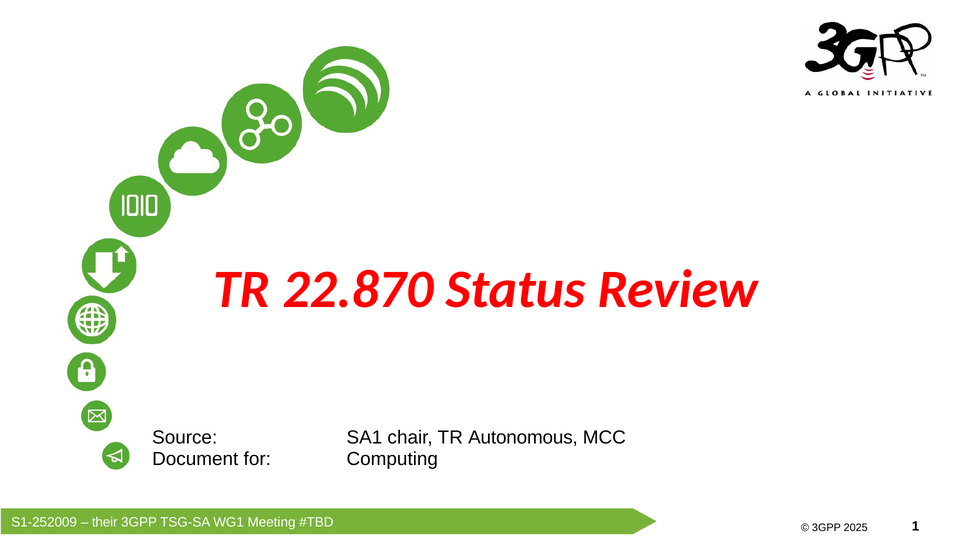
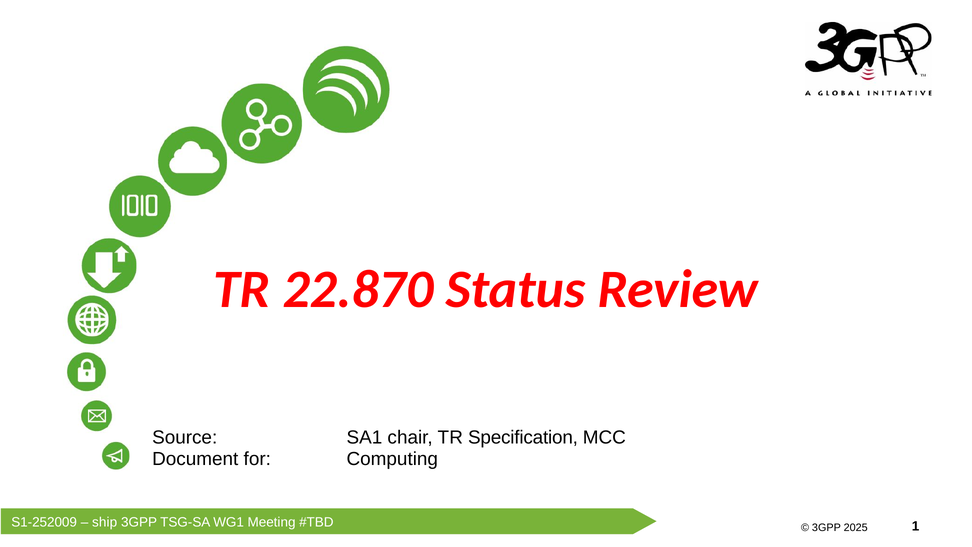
Autonomous: Autonomous -> Specification (523, 437)
their: their -> ship (105, 522)
